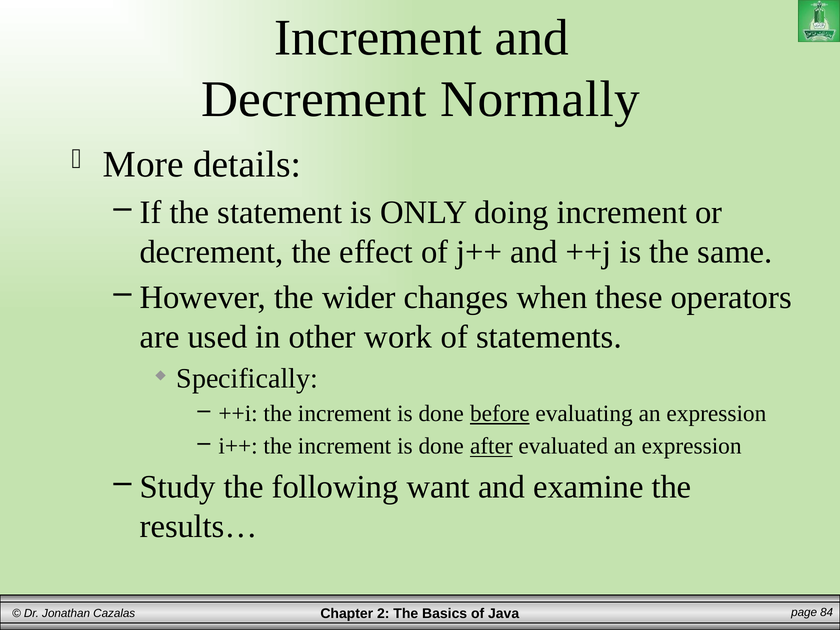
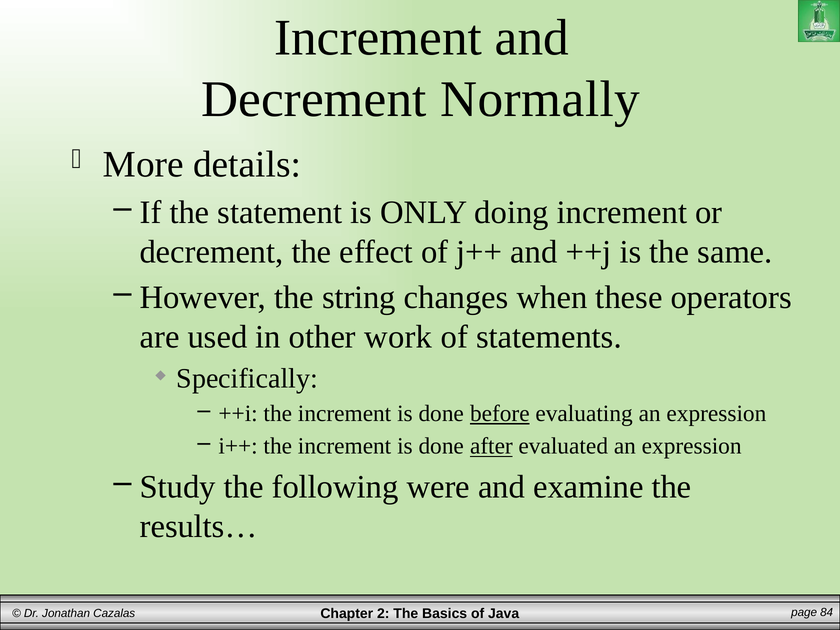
wider: wider -> string (359, 298)
want: want -> were (438, 487)
